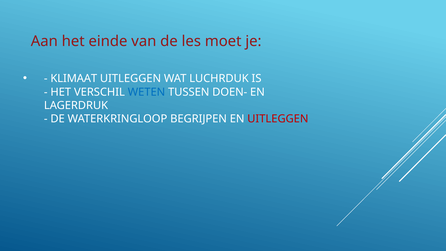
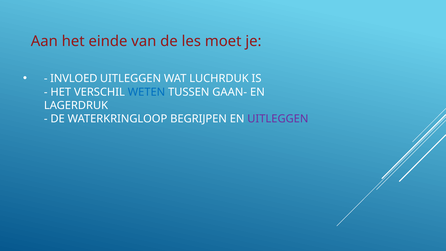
KLIMAAT: KLIMAAT -> INVLOED (74, 79)
DOEN-: DOEN- -> GAAN- (230, 92)
UITLEGGEN colour: red -> purple (278, 119)
